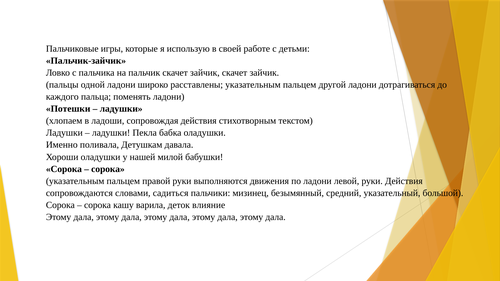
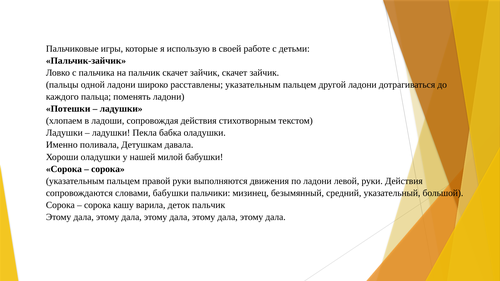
словами садиться: садиться -> бабушки (171, 193)
деток влияние: влияние -> пальчик (209, 205)
